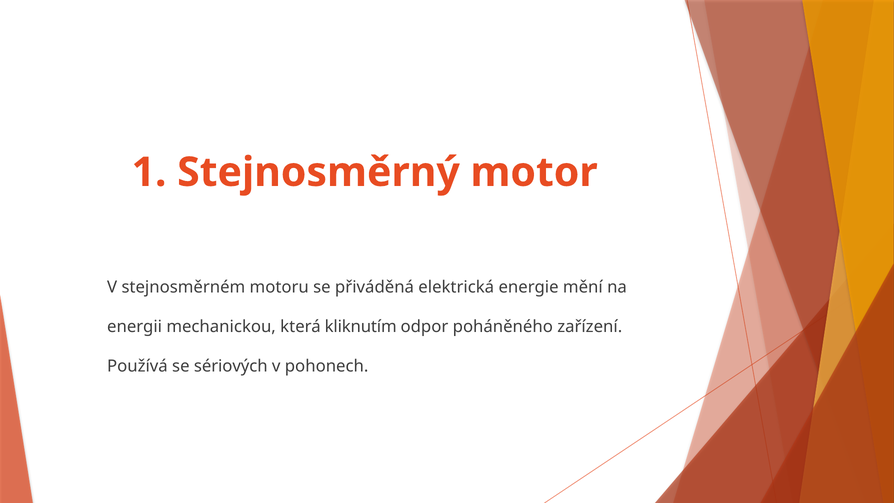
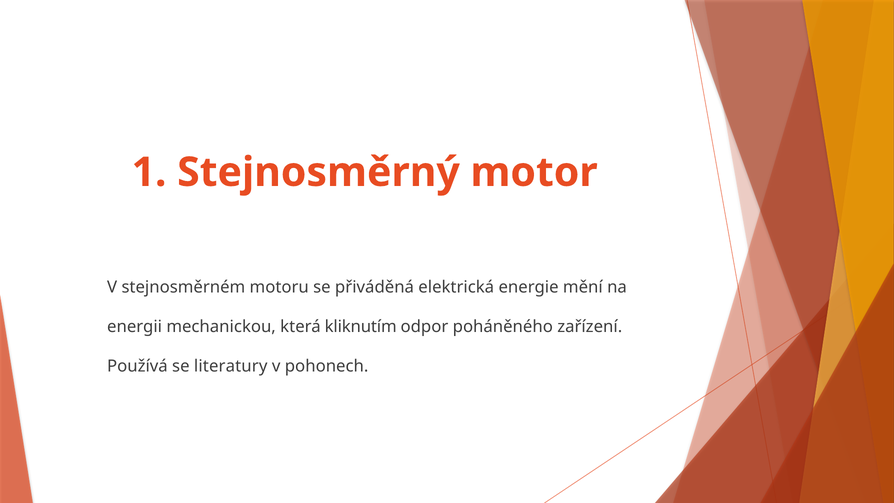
sériových: sériových -> literatury (231, 366)
